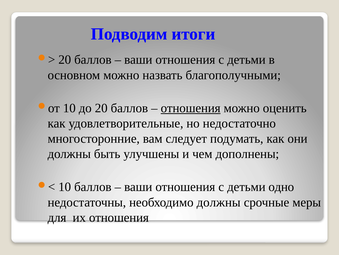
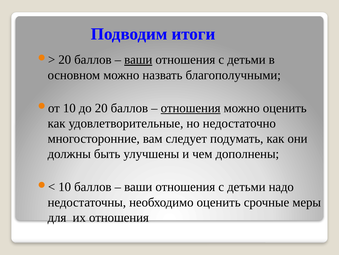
ваши underline: none -> present (138, 60)
одно: одно -> надо (281, 186)
необходимо должны: должны -> оценить (219, 202)
